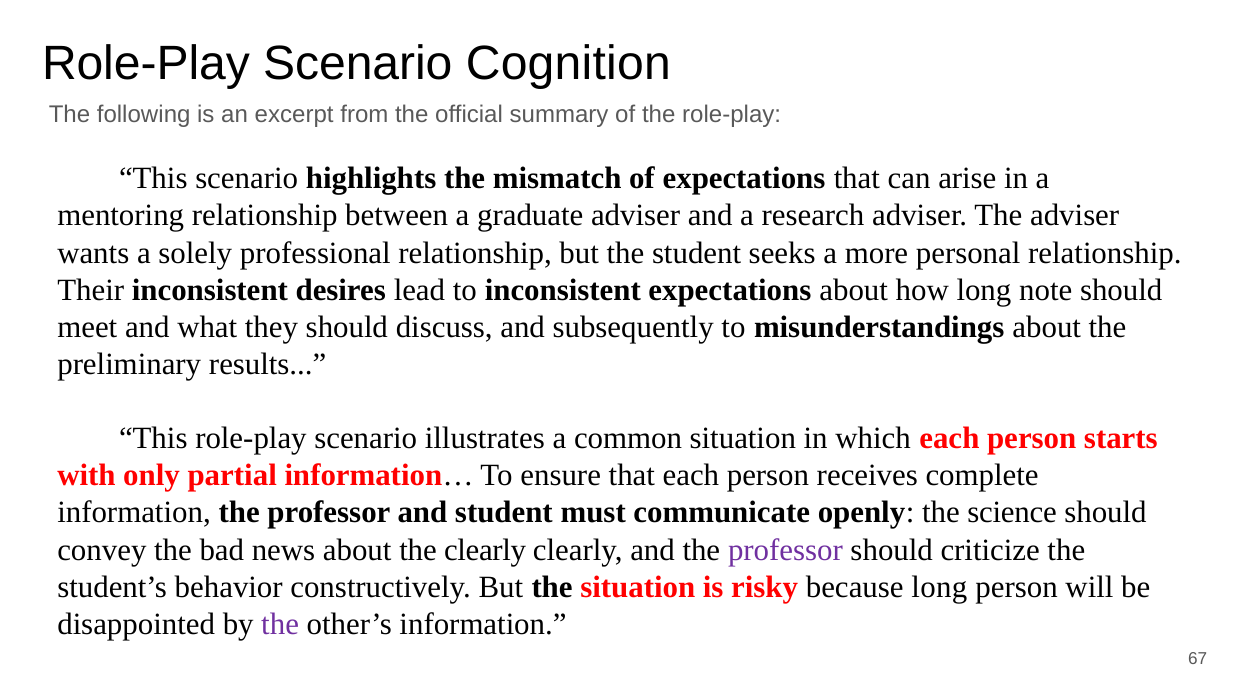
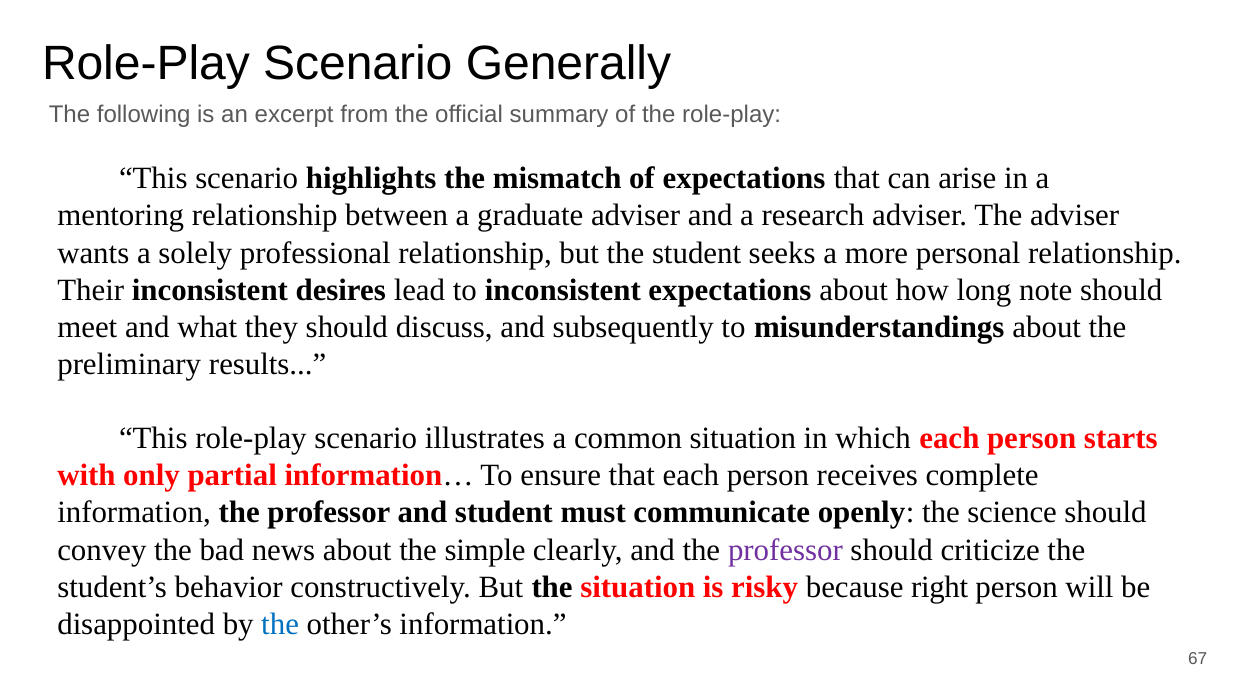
Cognition: Cognition -> Generally (568, 64)
the clearly: clearly -> simple (485, 549)
because long: long -> right (940, 586)
the colour: purple -> blue (280, 623)
